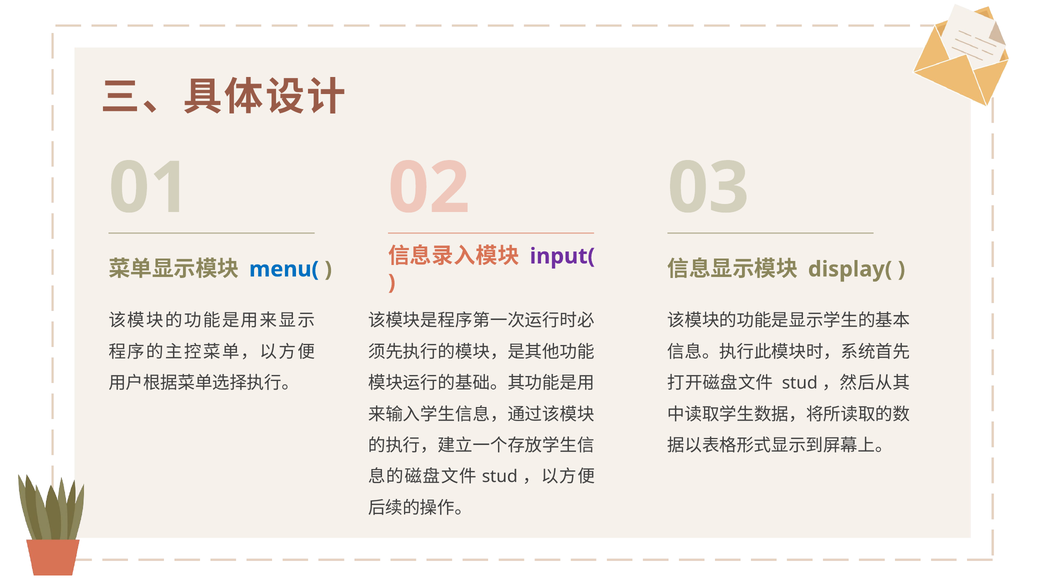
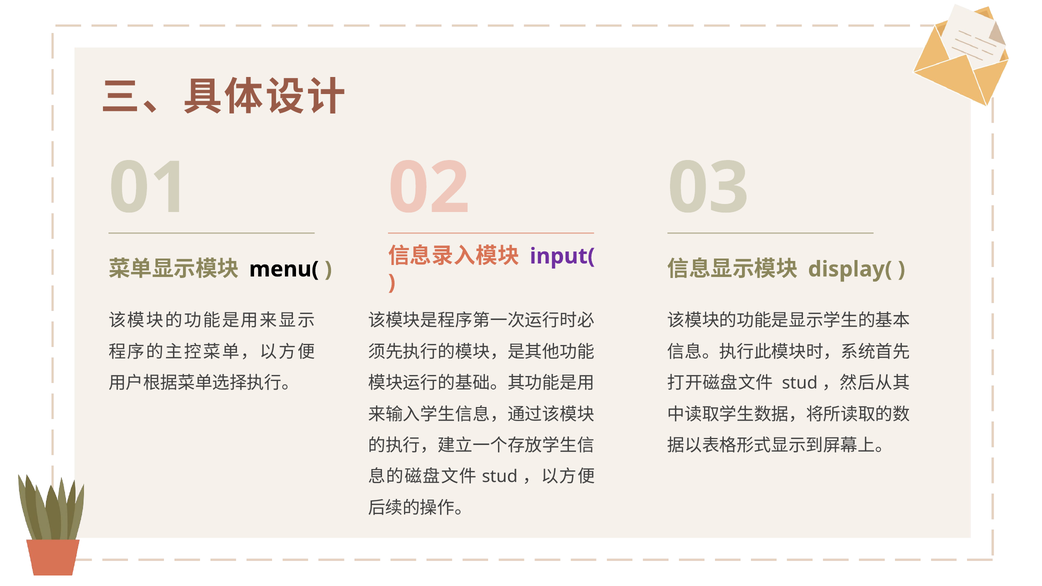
menu( colour: blue -> black (284, 269)
